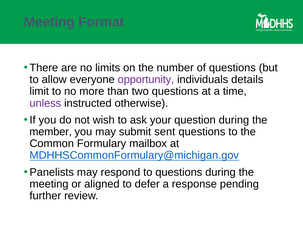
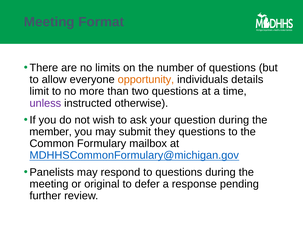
opportunity colour: purple -> orange (146, 80)
sent: sent -> they (165, 132)
aligned: aligned -> original (102, 184)
